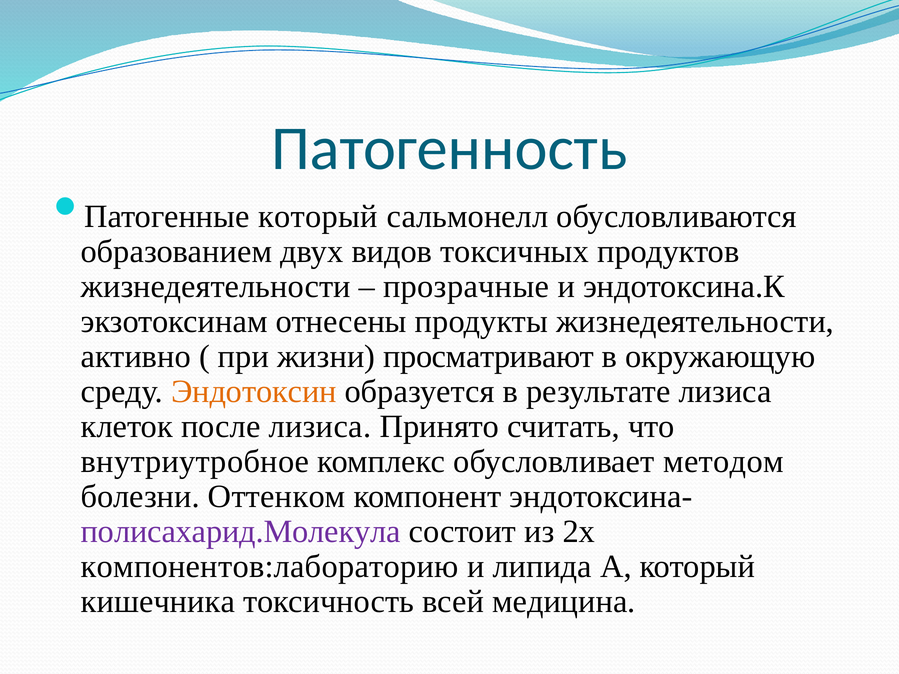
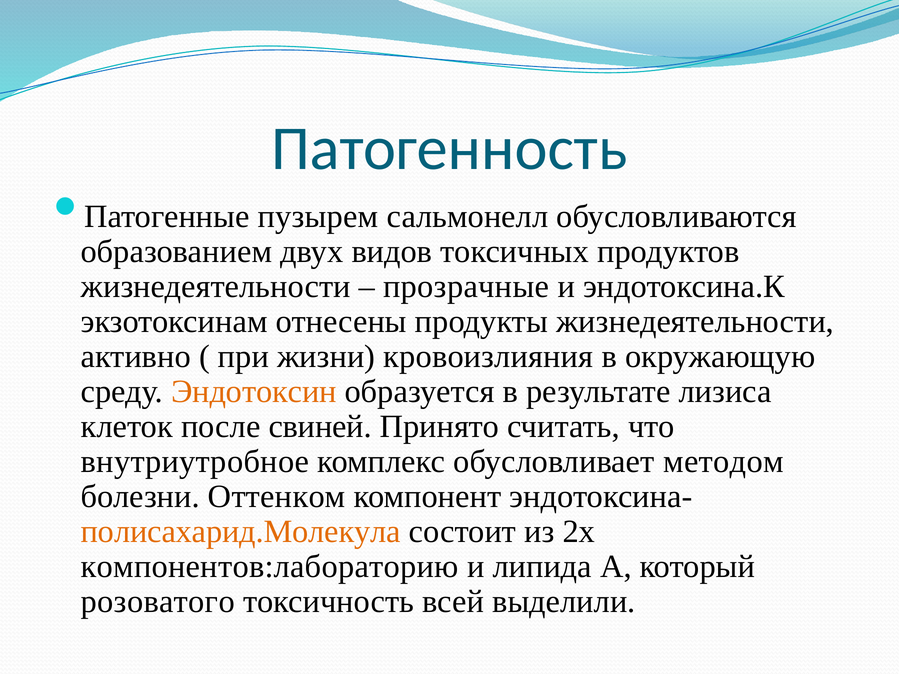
Патогенные который: который -> пузырем (318, 216)
просматривают: просматривают -> кровоизлияния (488, 357)
после лизиса: лизиса -> свиней (320, 427)
полисахарид.Молекула colour: purple -> orange (241, 532)
кишечника: кишечника -> розоватого (158, 602)
медицина: медицина -> выделили (564, 602)
